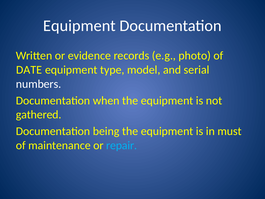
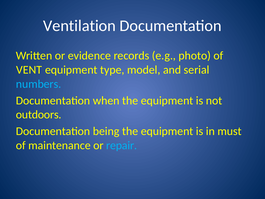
Equipment: Equipment -> Ventilation (79, 26)
DATE: DATE -> VENT (29, 70)
numbers colour: white -> light blue (39, 84)
gathered: gathered -> outdoors (39, 115)
